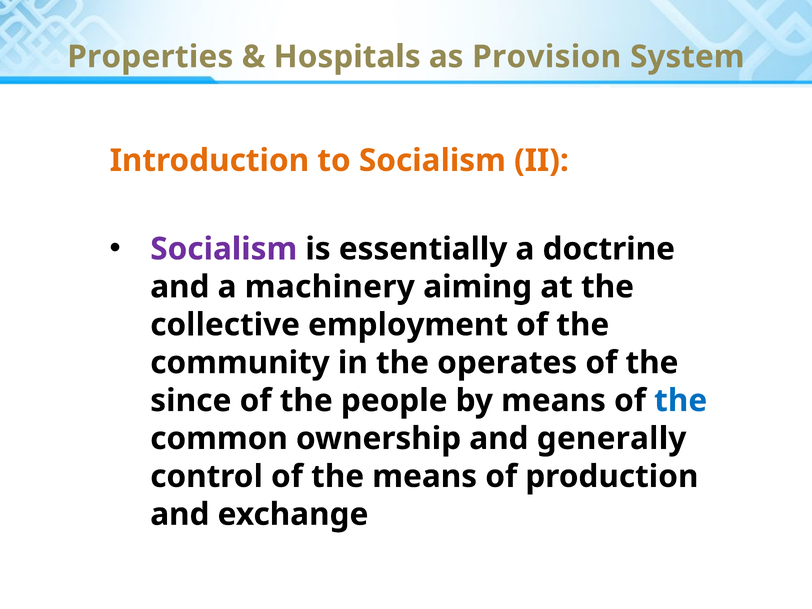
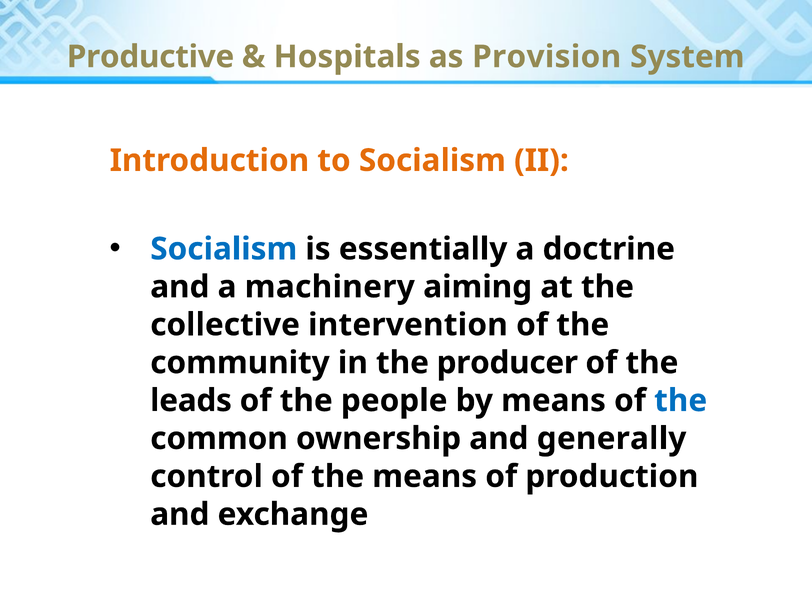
Properties: Properties -> Productive (151, 57)
Socialism colour: purple -> blue (224, 249)
employment: employment -> intervention (408, 325)
operates: operates -> producer (507, 363)
since: since -> leads (191, 401)
